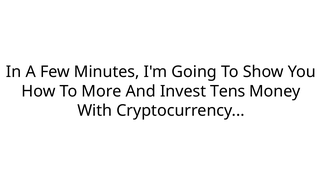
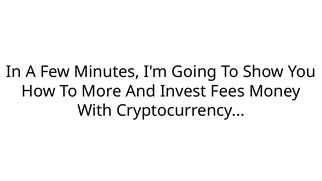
Tens: Tens -> Fees (228, 91)
